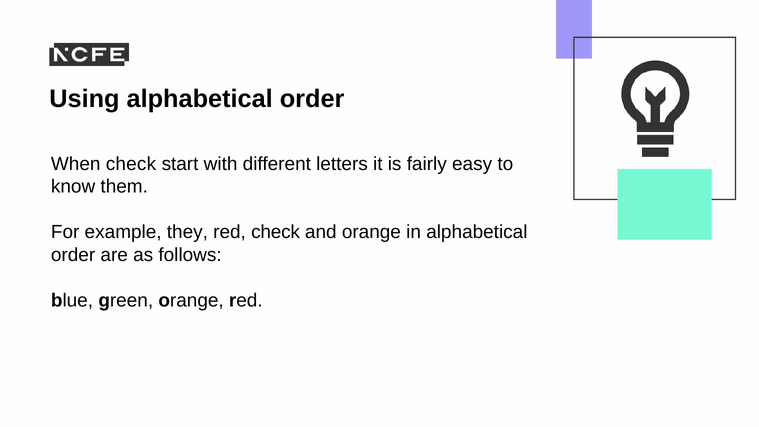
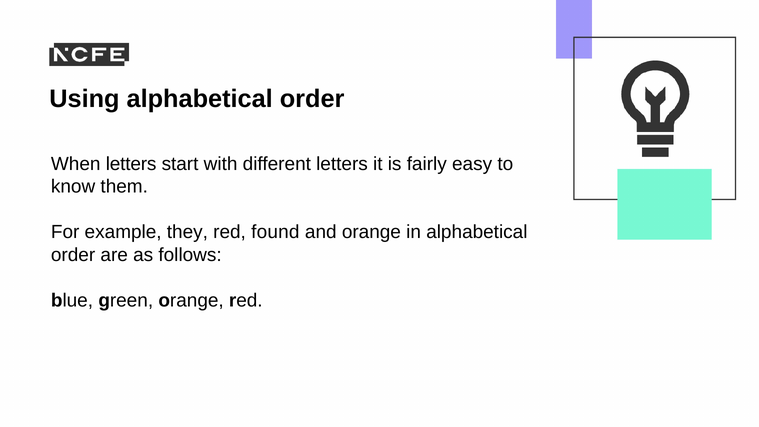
When check: check -> letters (131, 164)
red check: check -> found (275, 232)
